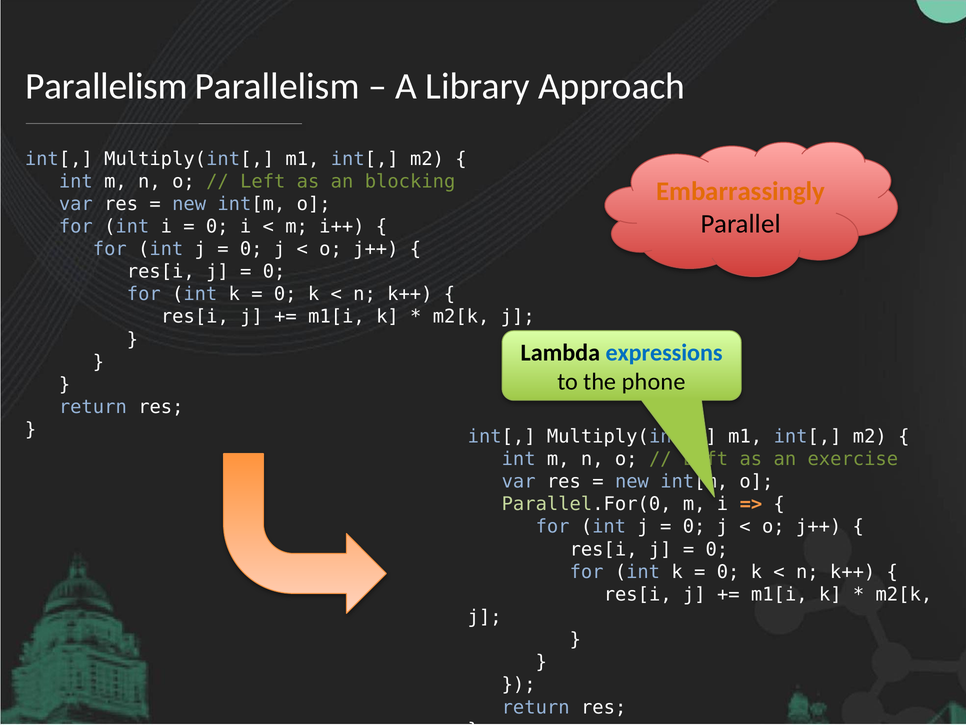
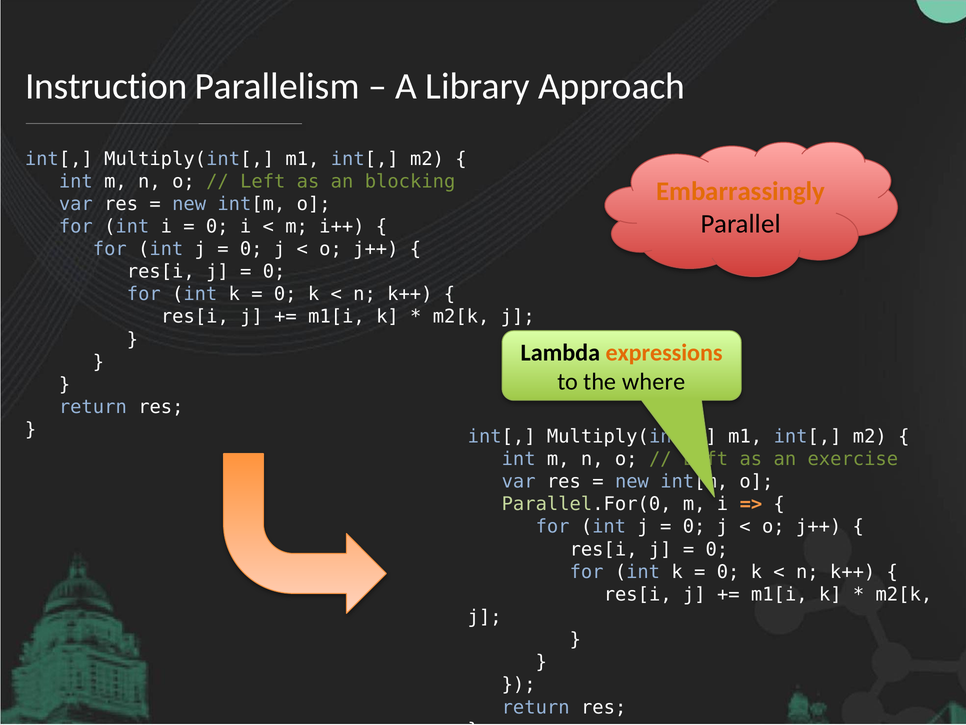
Parallelism: Parallelism -> Instruction (106, 86)
expressions colour: blue -> orange (664, 352)
phone: phone -> where (654, 381)
